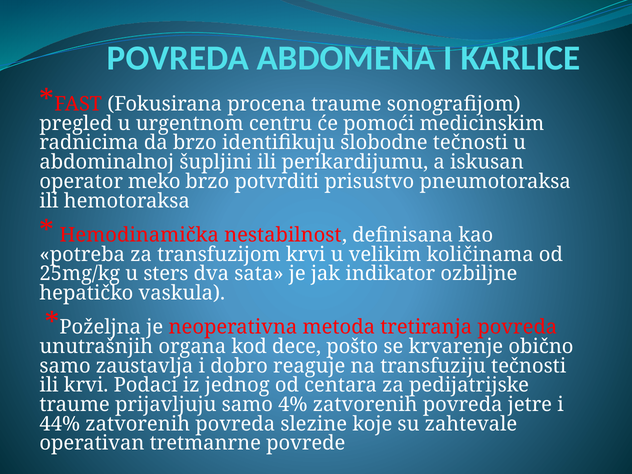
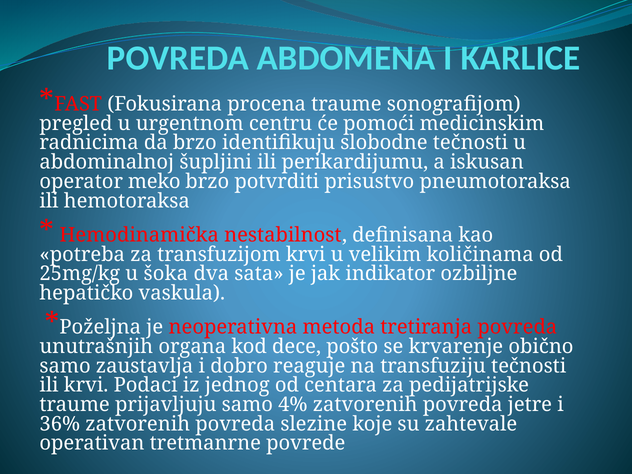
sters: sters -> šoka (166, 274)
44%: 44% -> 36% (60, 424)
